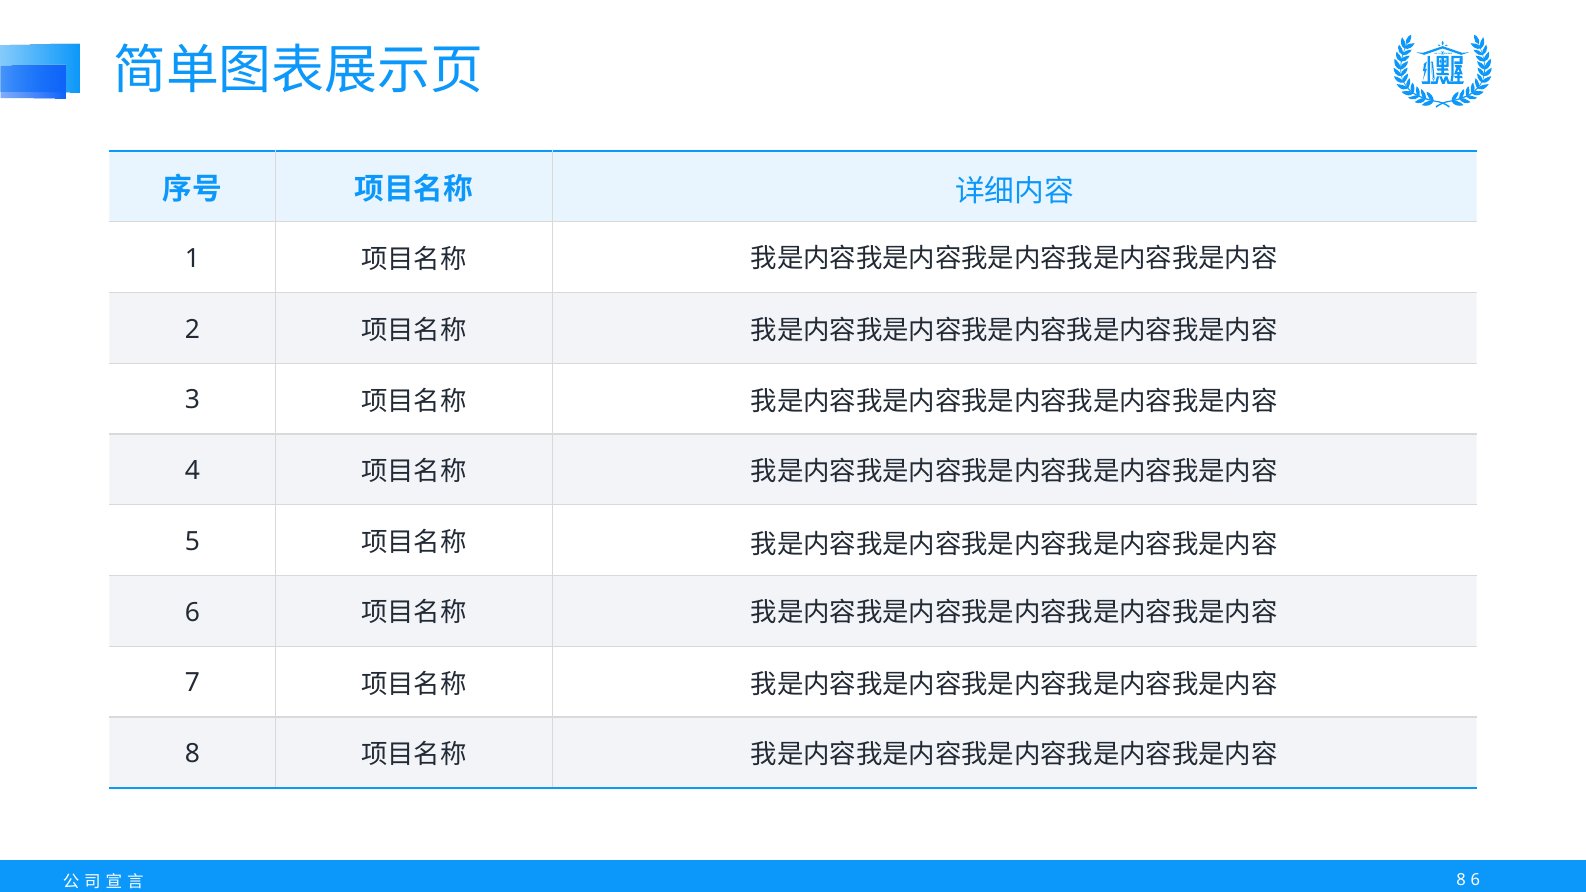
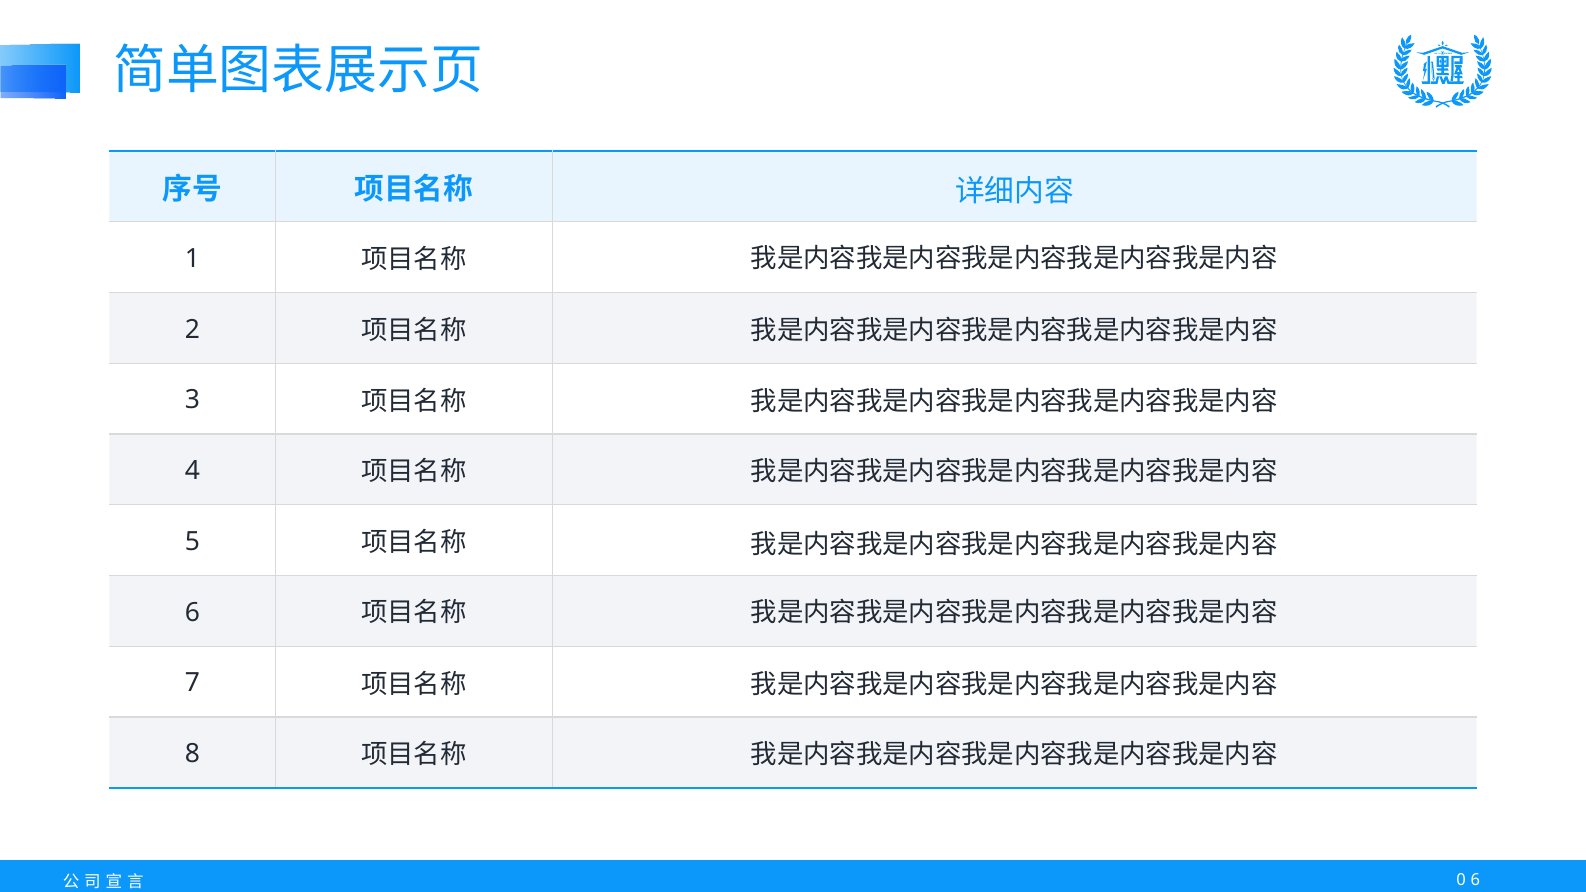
8: 8 -> 0 (1461, 880)
